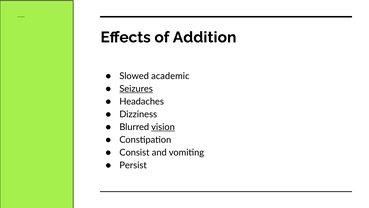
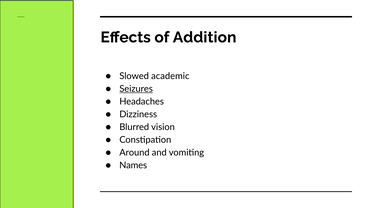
vision underline: present -> none (163, 127)
Consist: Consist -> Around (134, 152)
Persist: Persist -> Names (133, 165)
